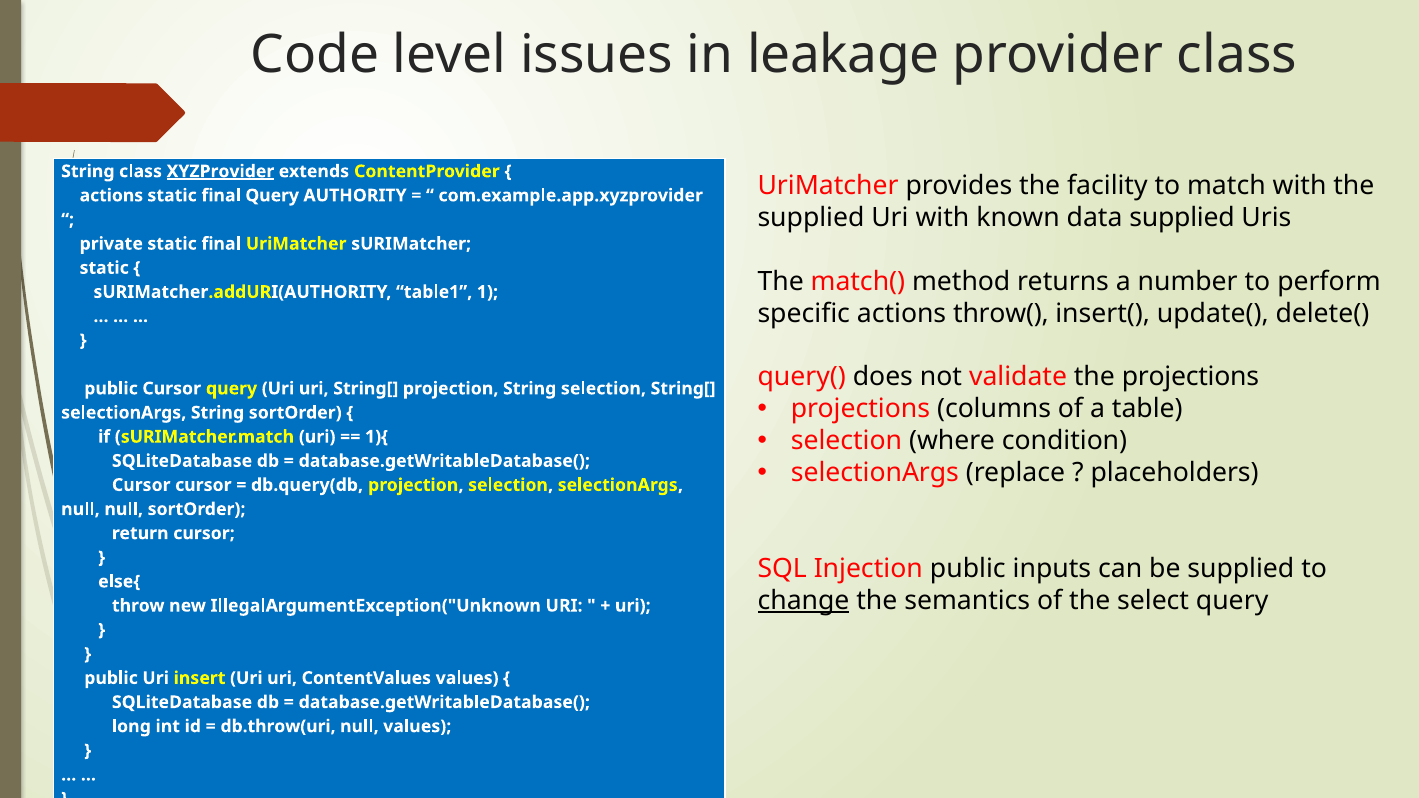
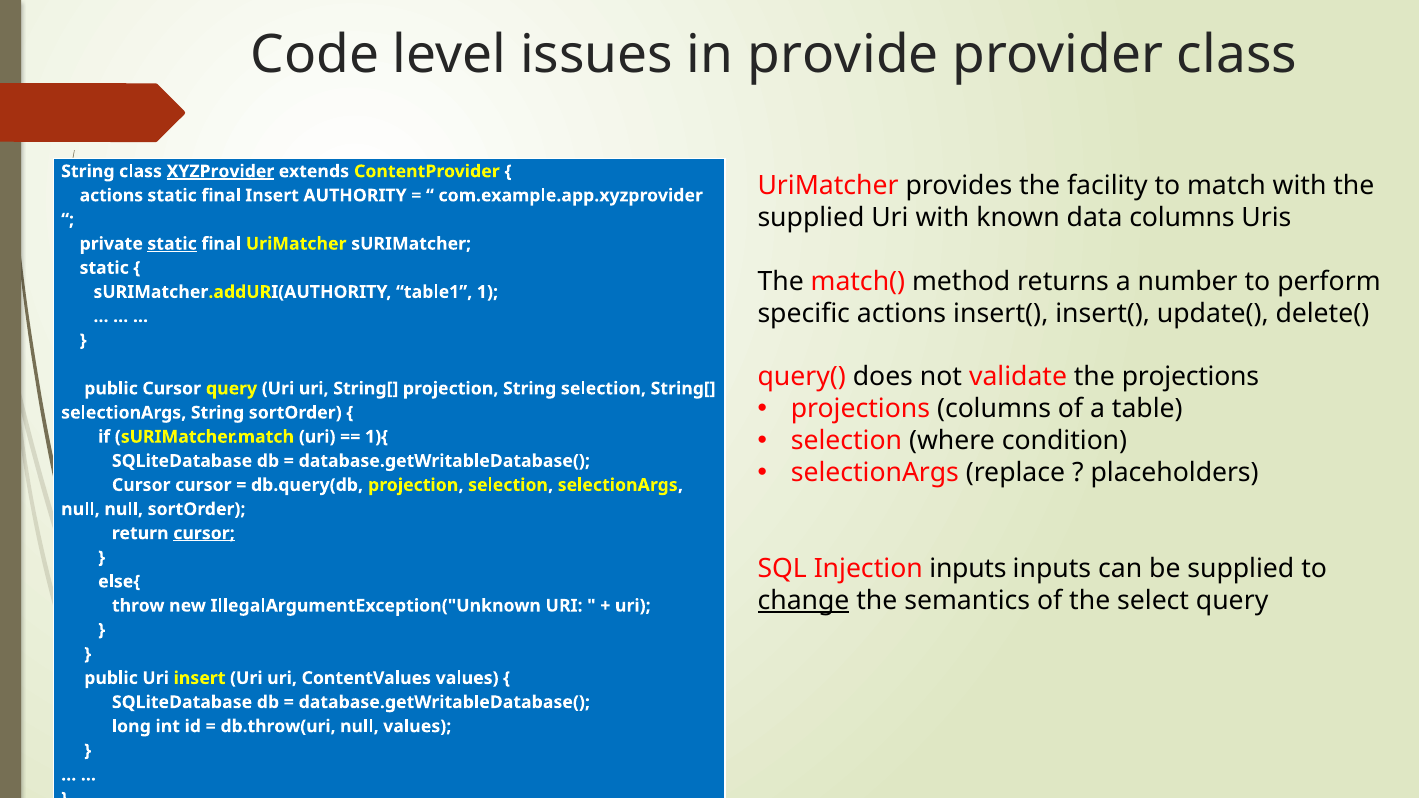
leakage: leakage -> provide (843, 55)
final Query: Query -> Insert (272, 196)
data supplied: supplied -> columns (1182, 218)
static underline: none -> present (172, 244)
actions throw(: throw( -> insert( (1001, 313)
cursor underline: none -> present (204, 533)
Injection public: public -> inputs (968, 569)
